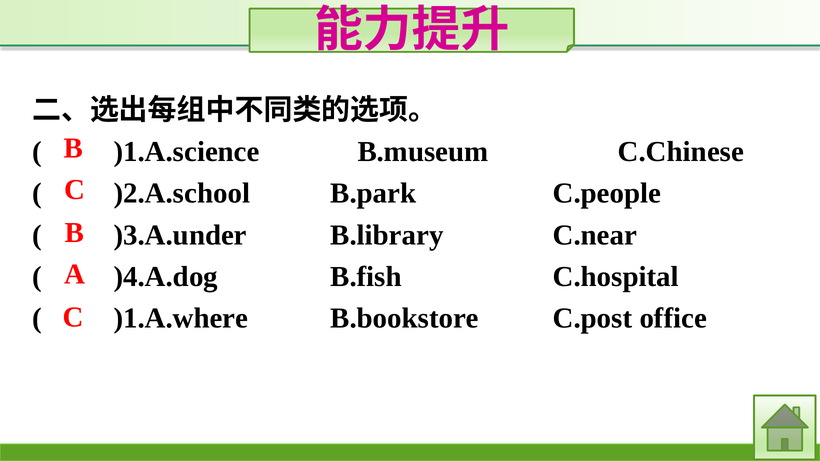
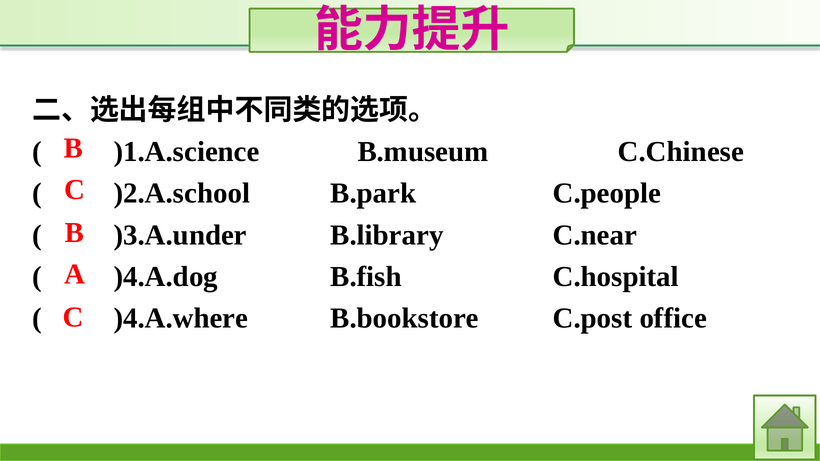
)1.A.where: )1.A.where -> )4.A.where (181, 318)
